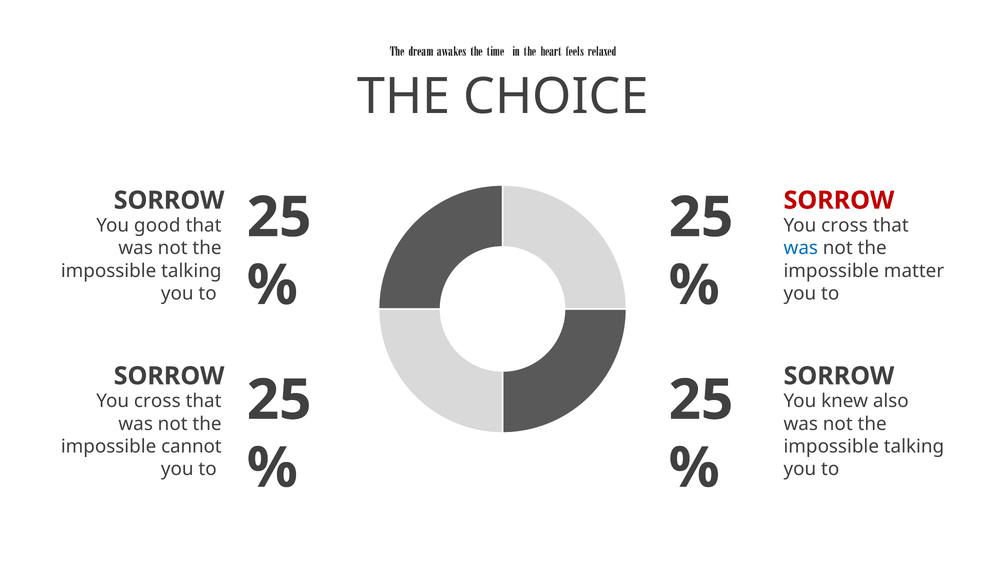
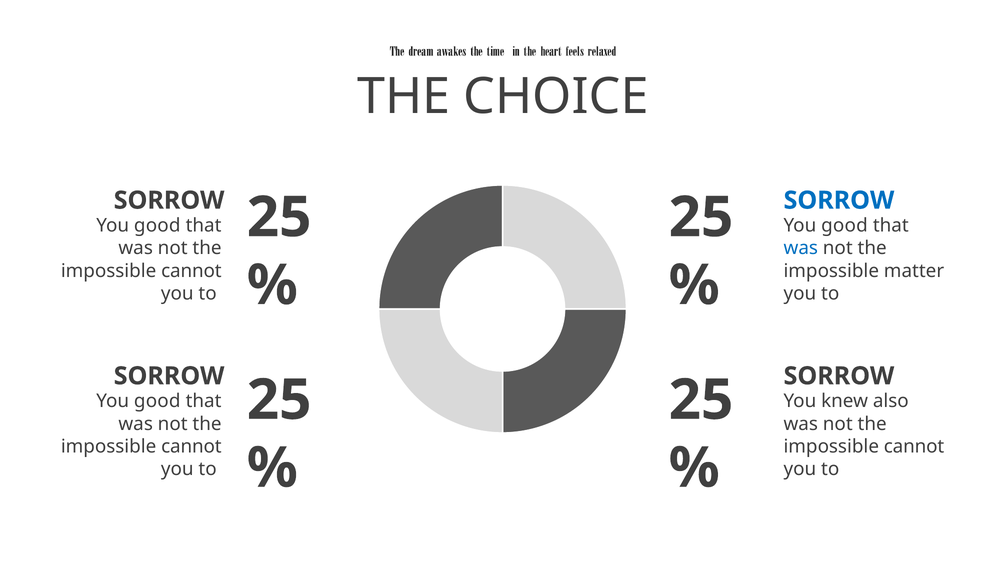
SORROW colour: red -> blue (839, 200)
cross: cross -> good (844, 226)
talking: talking -> cannot (191, 271)
cross: cross -> good (157, 401)
talking: talking -> cannot (914, 446)
